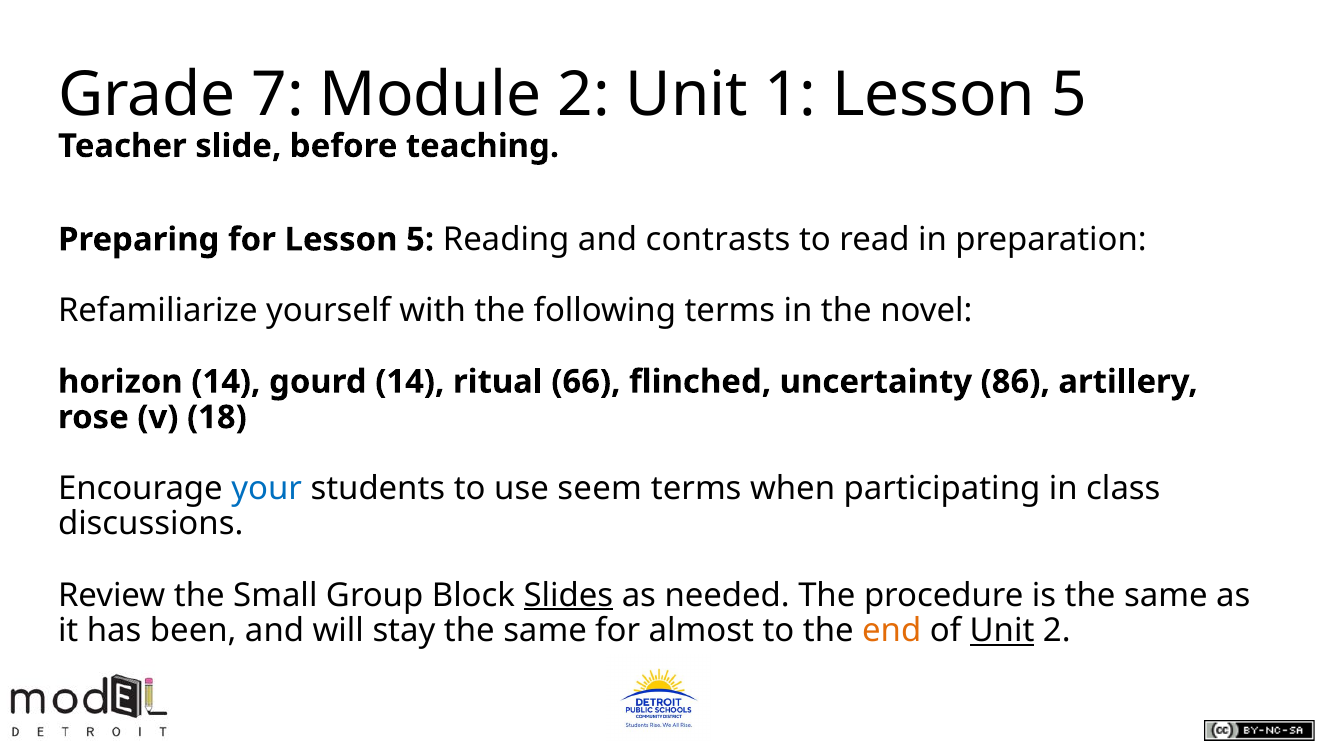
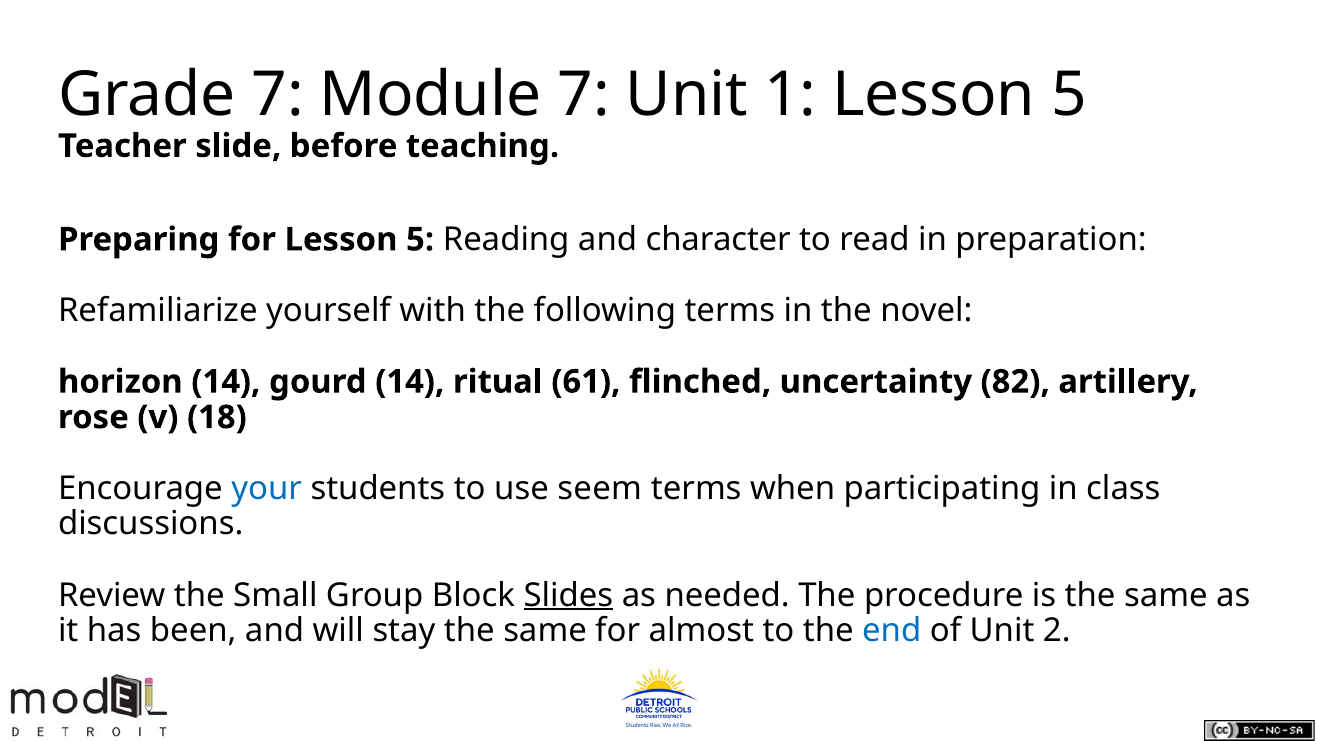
Module 2: 2 -> 7 (584, 94)
contrasts: contrasts -> character (718, 240)
66: 66 -> 61 (586, 382)
86: 86 -> 82 (1015, 382)
end colour: orange -> blue (892, 631)
Unit underline: present -> none (1002, 631)
